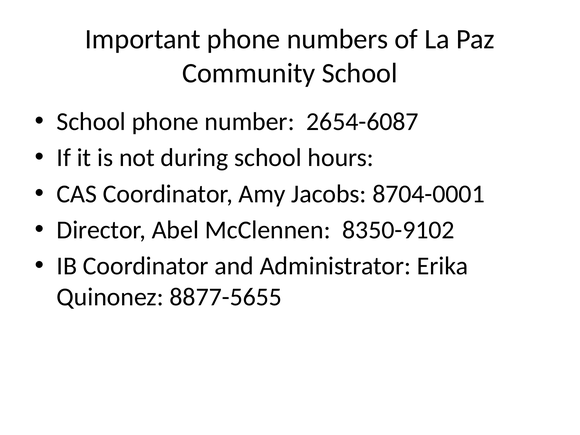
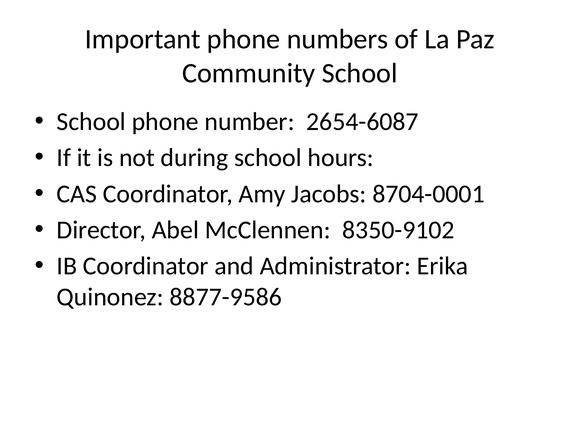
8877-5655: 8877-5655 -> 8877-9586 (226, 297)
